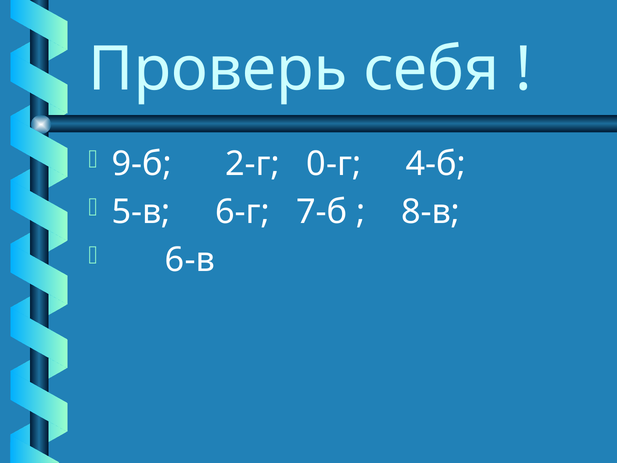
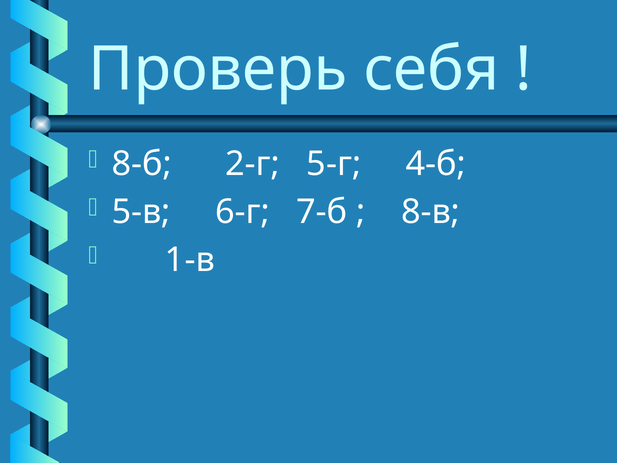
9-б: 9-б -> 8-б (142, 164)
0-г: 0-г -> 5-г (334, 164)
6-в: 6-в -> 1-в (190, 260)
